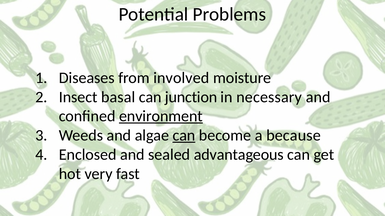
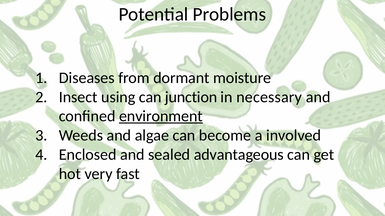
involved: involved -> dormant (181, 78)
basal: basal -> using (118, 97)
can underline: present -> none (184, 136)
because: because -> involved (294, 136)
